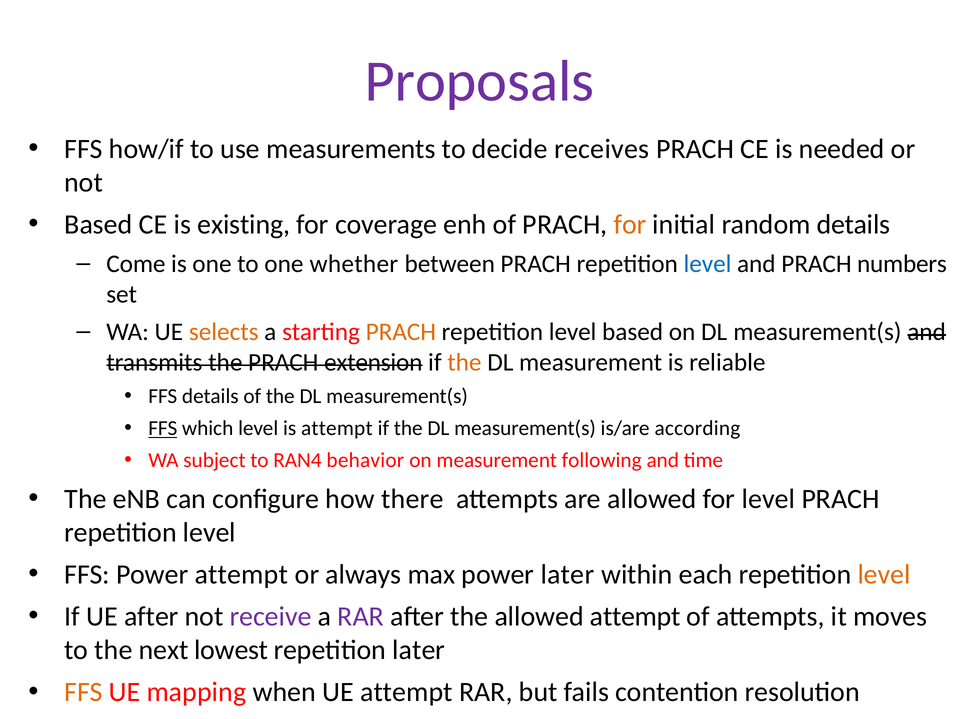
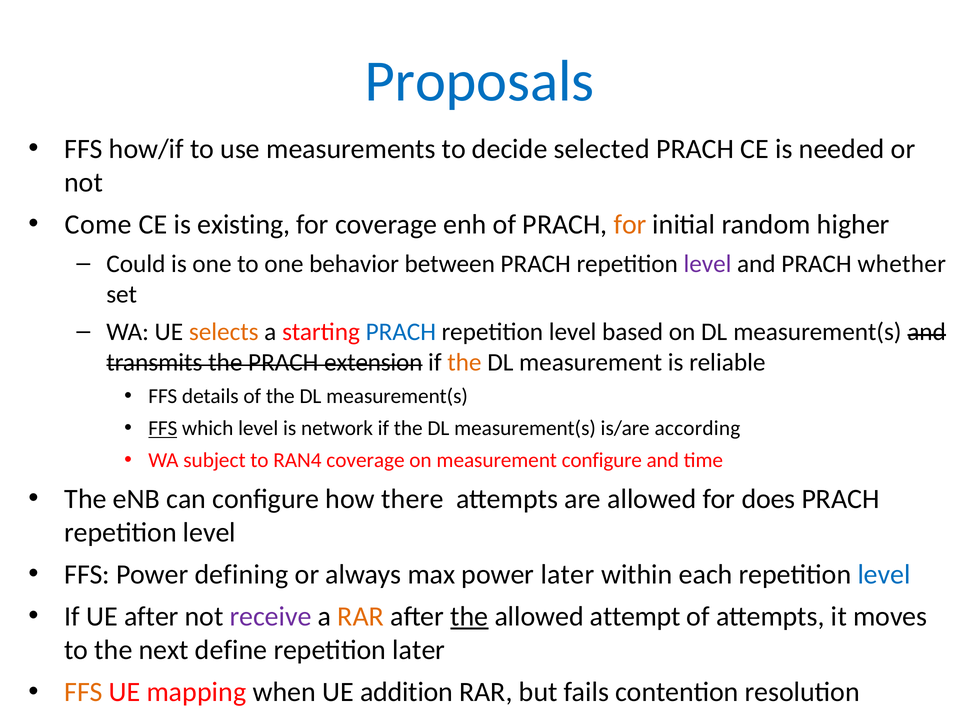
Proposals colour: purple -> blue (479, 81)
receives: receives -> selected (602, 149)
Based: Based -> Come (98, 225)
random details: details -> higher (853, 225)
Come: Come -> Could (136, 264)
whether: whether -> behavior (354, 264)
level colour: blue -> purple (708, 264)
numbers: numbers -> whether (902, 264)
PRACH colour: orange -> blue (401, 332)
is attempt: attempt -> network (337, 428)
RAN4 behavior: behavior -> coverage (365, 460)
measurement following: following -> configure (602, 460)
for level: level -> does (768, 499)
Power attempt: attempt -> defining (241, 575)
level colour: orange -> blue (884, 575)
RAR colour: purple -> orange (361, 617)
the underline: none -> present (469, 617)
lowest: lowest -> define (231, 650)
UE attempt: attempt -> addition (407, 692)
